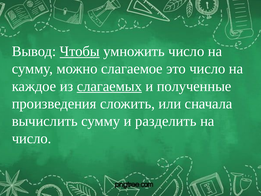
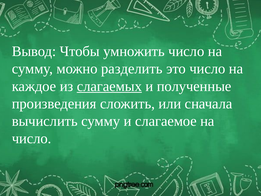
Чтобы underline: present -> none (80, 51)
слагаемое: слагаемое -> разделить (132, 69)
разделить: разделить -> слагаемое (166, 121)
